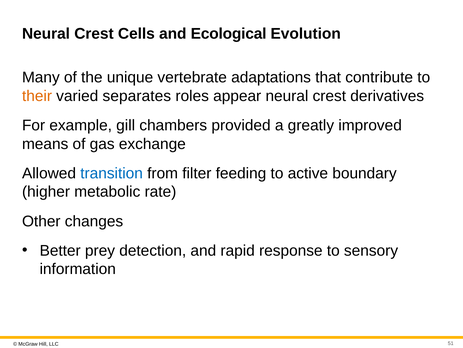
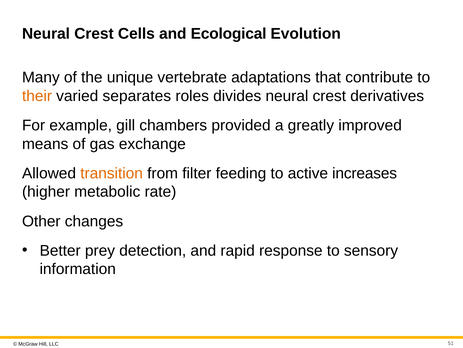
appear: appear -> divides (237, 96)
transition colour: blue -> orange (112, 173)
boundary: boundary -> increases (365, 173)
